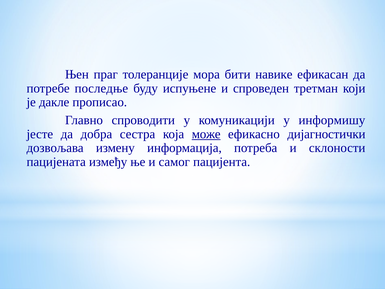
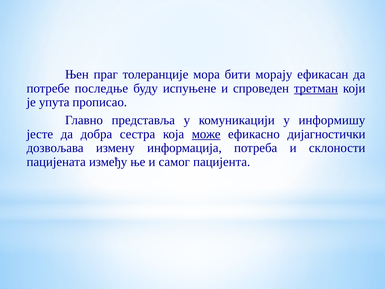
навике: навике -> морају (274, 74)
третман underline: none -> present (316, 88)
дакле: дакле -> упута (54, 102)
спроводити: спроводити -> представља (143, 120)
